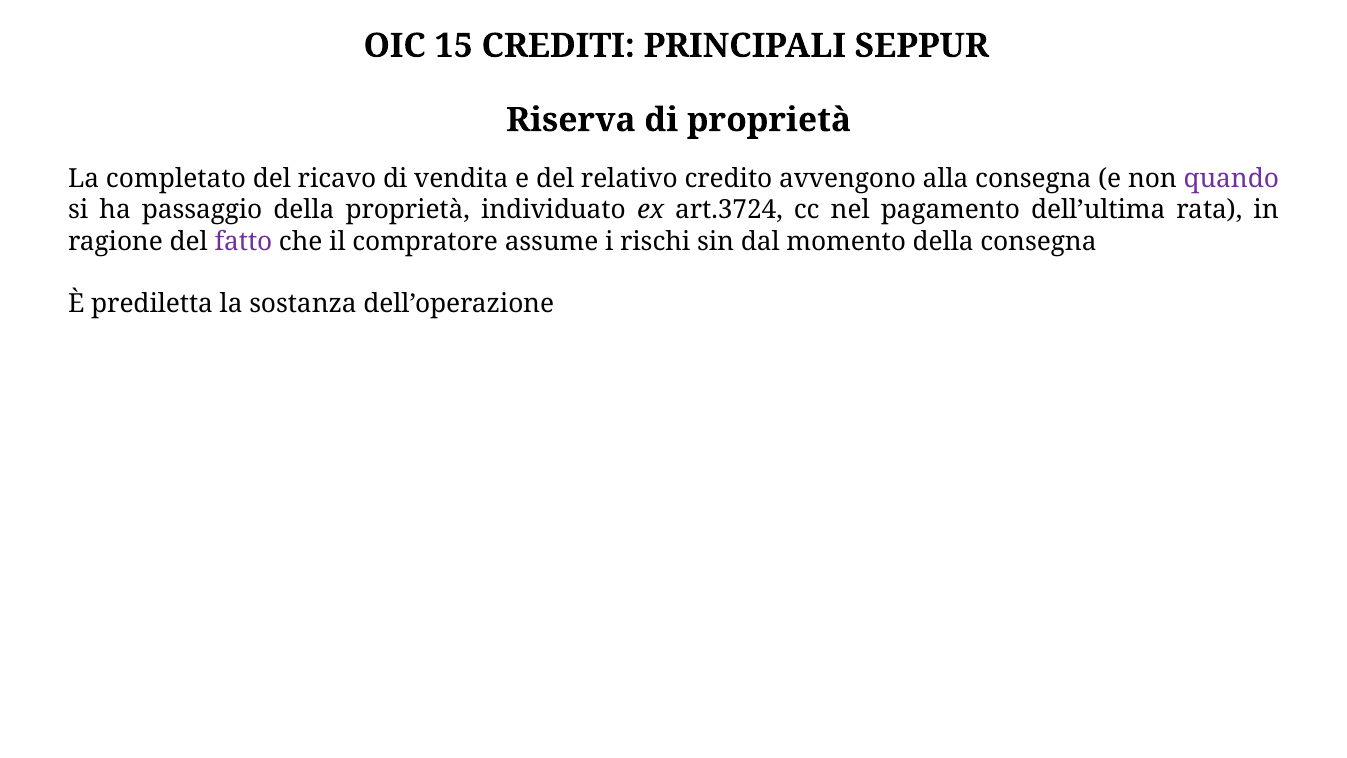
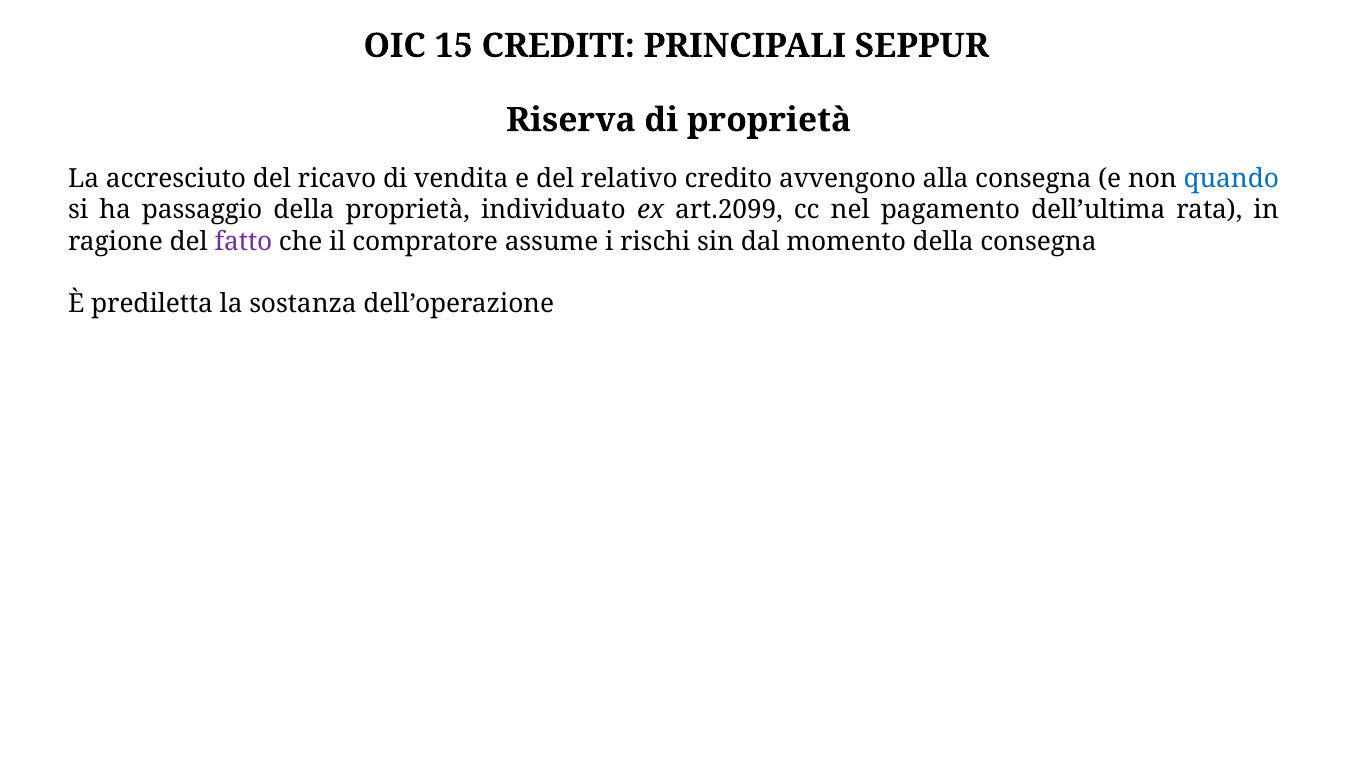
completato: completato -> accresciuto (176, 179)
quando colour: purple -> blue (1231, 179)
art.3724: art.3724 -> art.2099 (729, 210)
